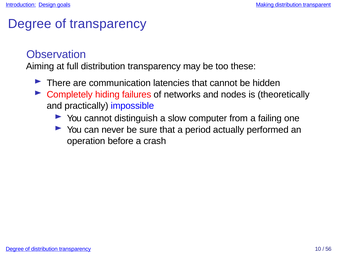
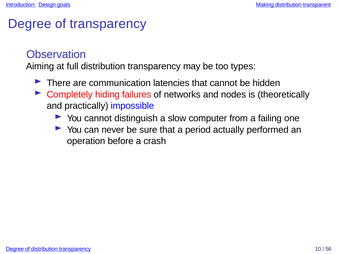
these: these -> types (243, 66)
